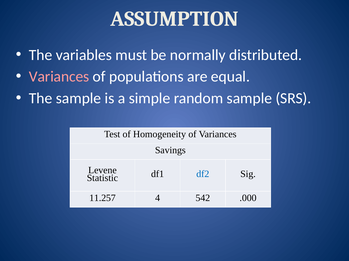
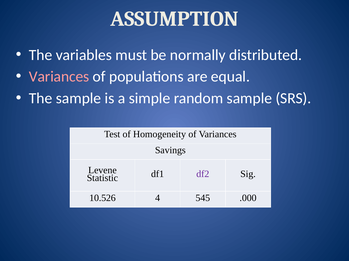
df2 colour: blue -> purple (203, 175)
11.257: 11.257 -> 10.526 (102, 198)
542: 542 -> 545 (203, 198)
